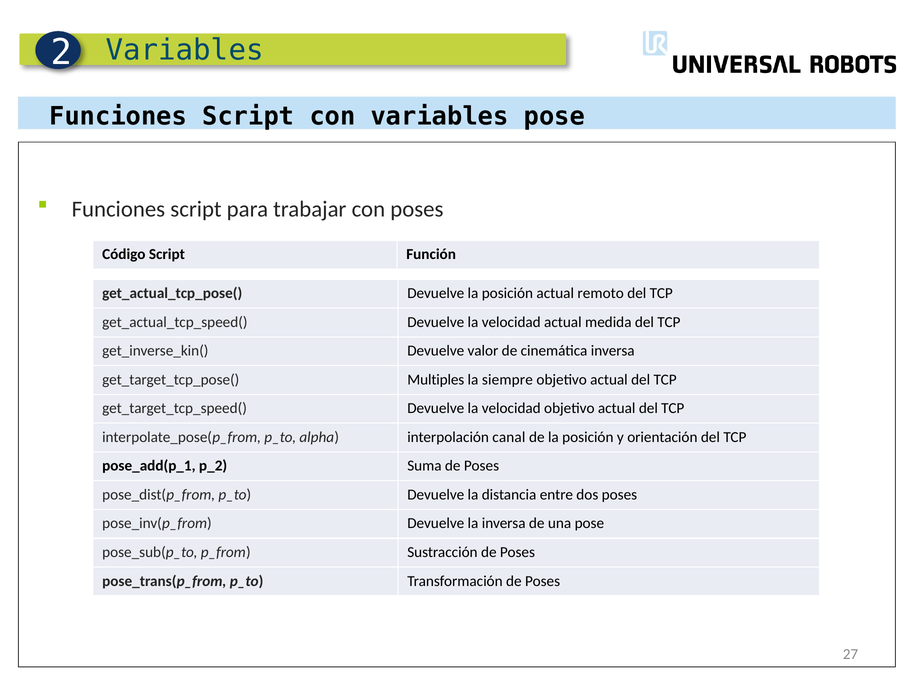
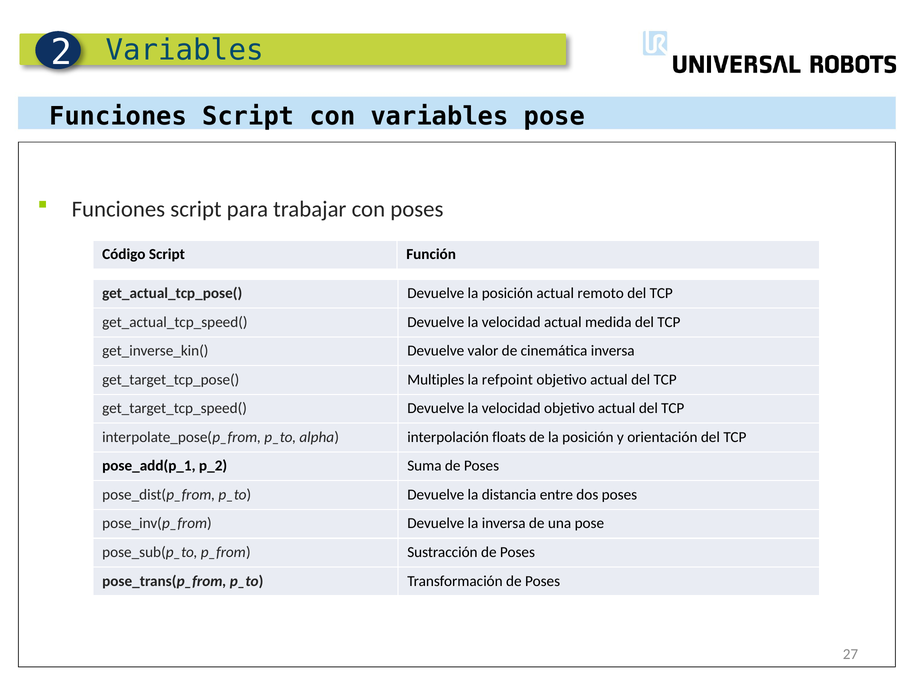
siempre: siempre -> refpoint (507, 379)
canal: canal -> floats (509, 437)
